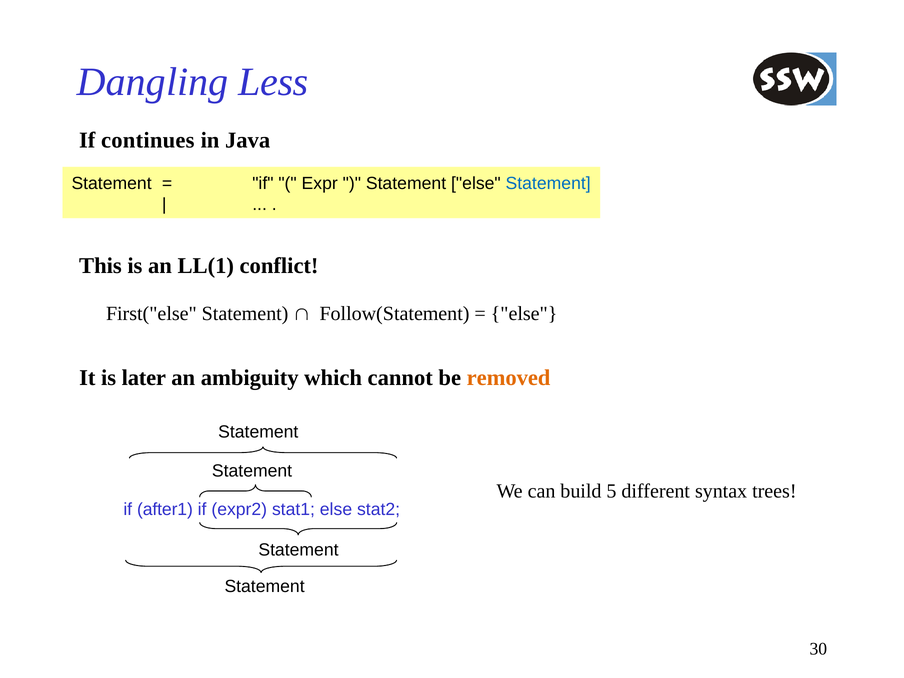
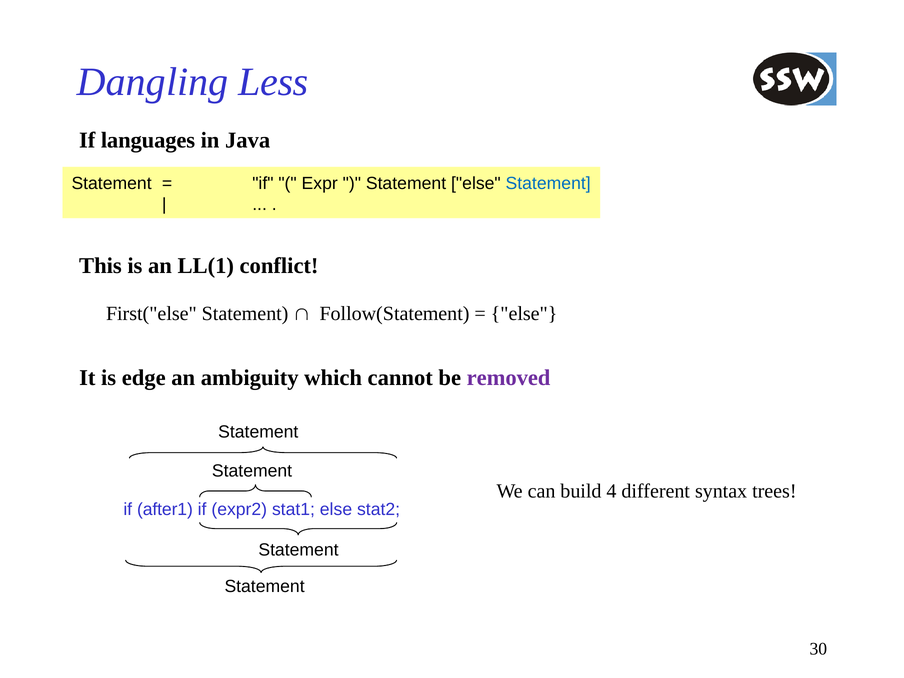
continues: continues -> languages (148, 140)
later: later -> edge (144, 378)
removed colour: orange -> purple (509, 378)
5: 5 -> 4 (611, 491)
